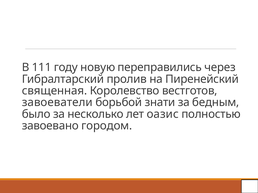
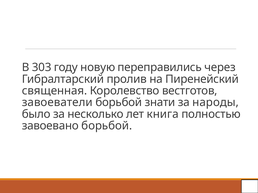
111: 111 -> 303 (42, 68)
бедным: бедным -> народы (216, 103)
оазис: оазис -> книга (163, 114)
завоевано городом: городом -> борьбой (107, 126)
